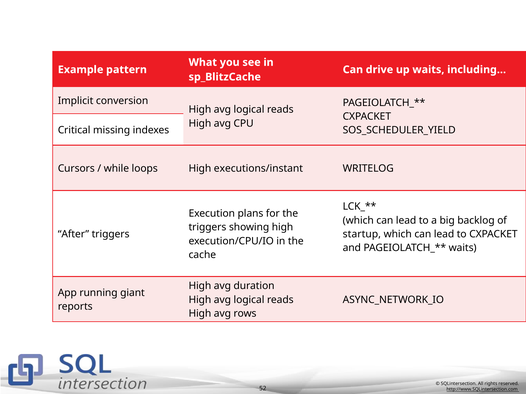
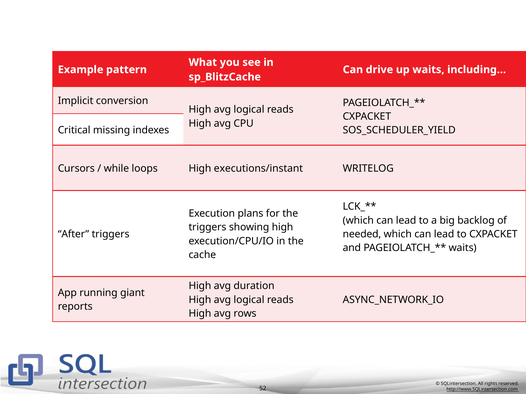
startup: startup -> needed (362, 234)
